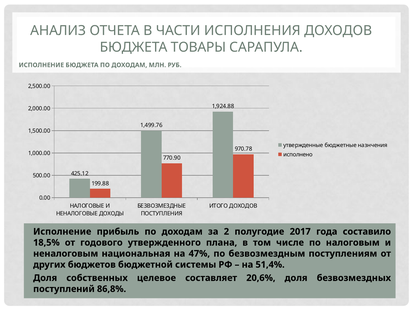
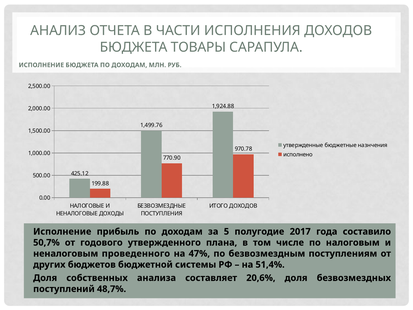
2: 2 -> 5 (226, 231)
18,5%: 18,5% -> 50,7% (46, 242)
национальная: национальная -> проведенного (136, 253)
целевое: целевое -> анализа (156, 278)
86,8%: 86,8% -> 48,7% (112, 289)
